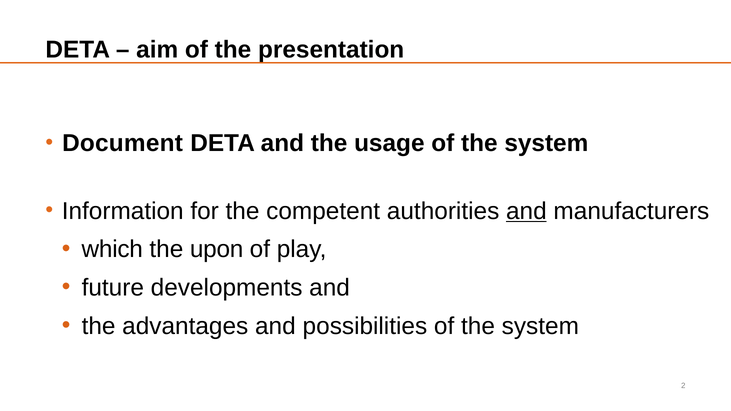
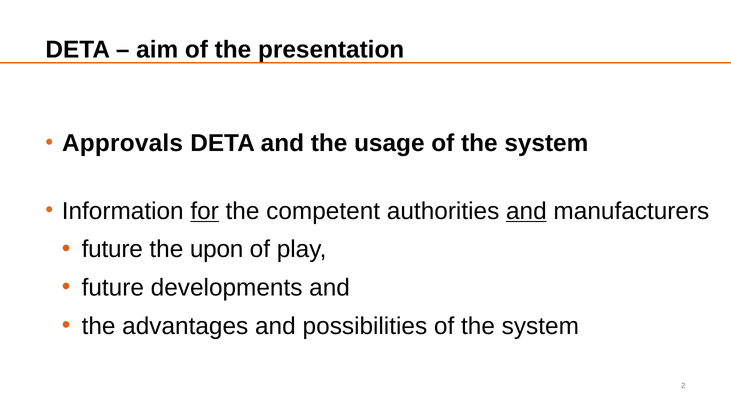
Document: Document -> Approvals (123, 143)
for underline: none -> present (205, 211)
which: which -> future (112, 249)
